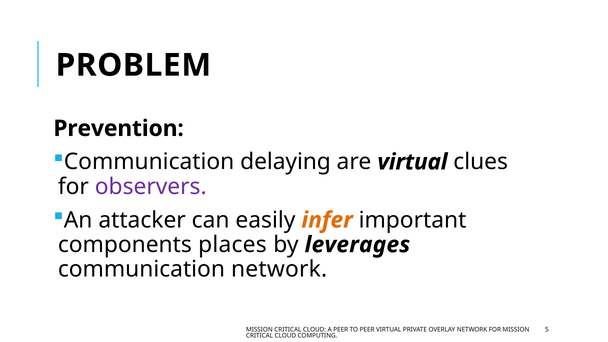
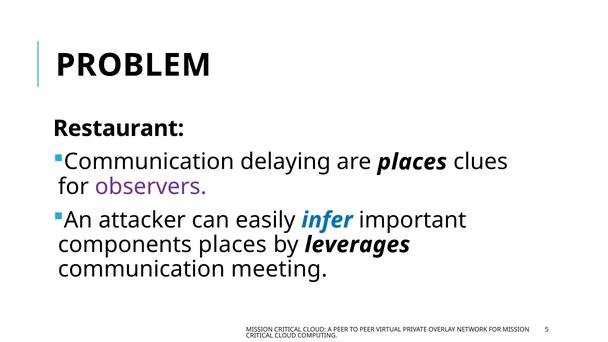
Prevention: Prevention -> Restaurant (119, 128)
are virtual: virtual -> places (412, 162)
infer colour: orange -> blue (327, 220)
communication network: network -> meeting (279, 269)
